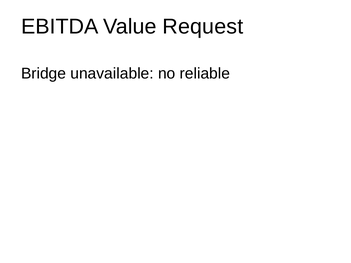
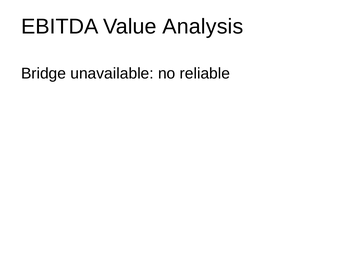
Request: Request -> Analysis (203, 27)
